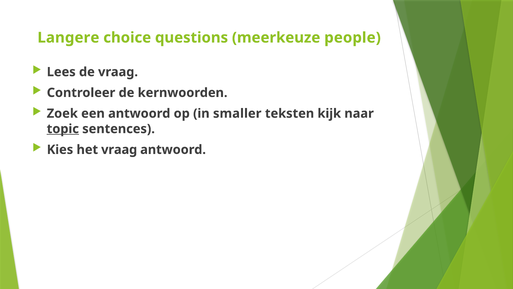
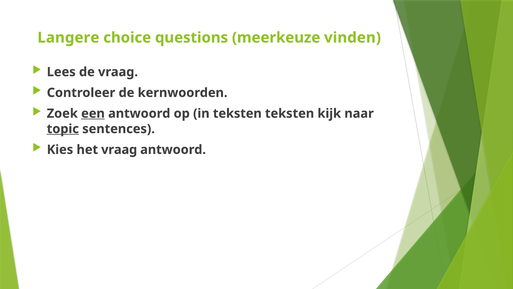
people: people -> vinden (353, 38)
een underline: none -> present (93, 113)
in smaller: smaller -> teksten (237, 113)
